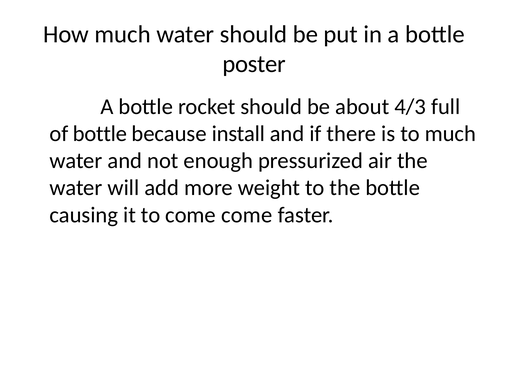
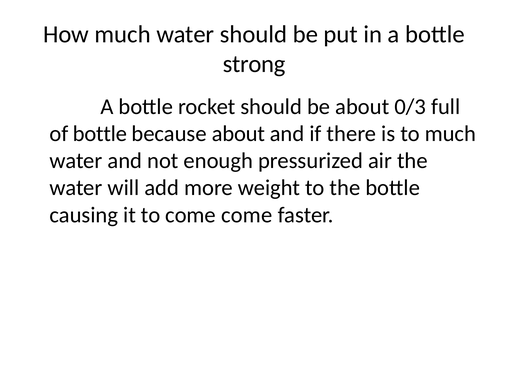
poster: poster -> strong (254, 64)
4/3: 4/3 -> 0/3 (410, 107)
because install: install -> about (238, 134)
